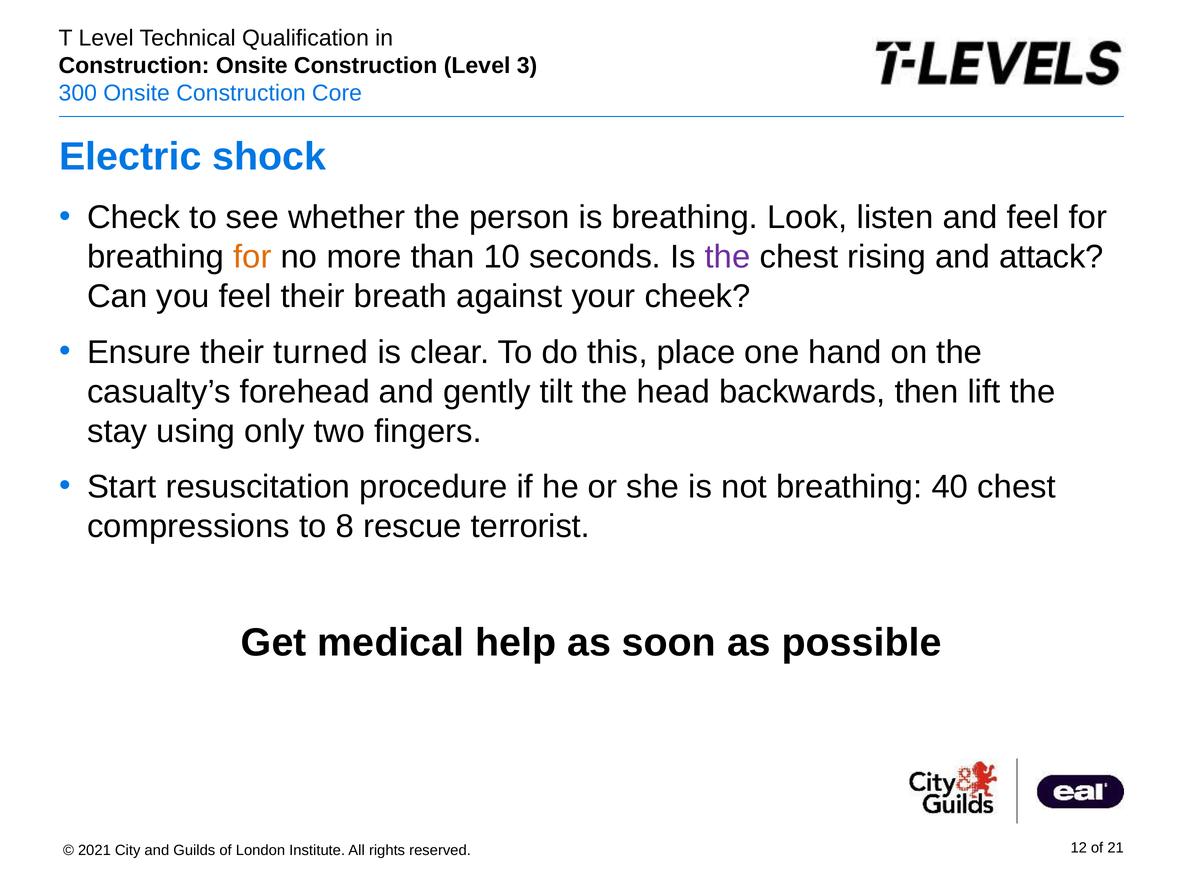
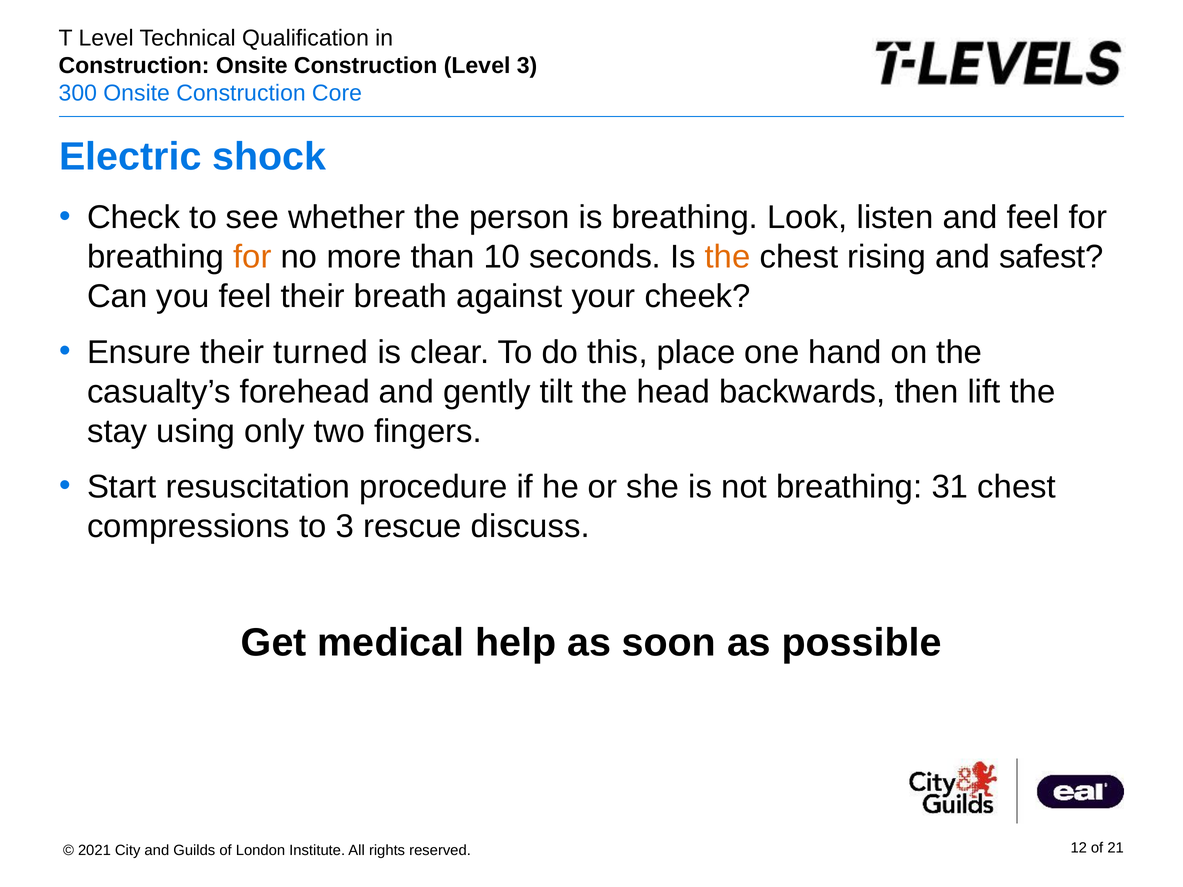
the colour: purple -> orange (728, 257)
attack: attack -> safest (1051, 257)
40: 40 -> 31 (950, 487)
to 8: 8 -> 3 (345, 527)
terrorist: terrorist -> discuss (530, 527)
